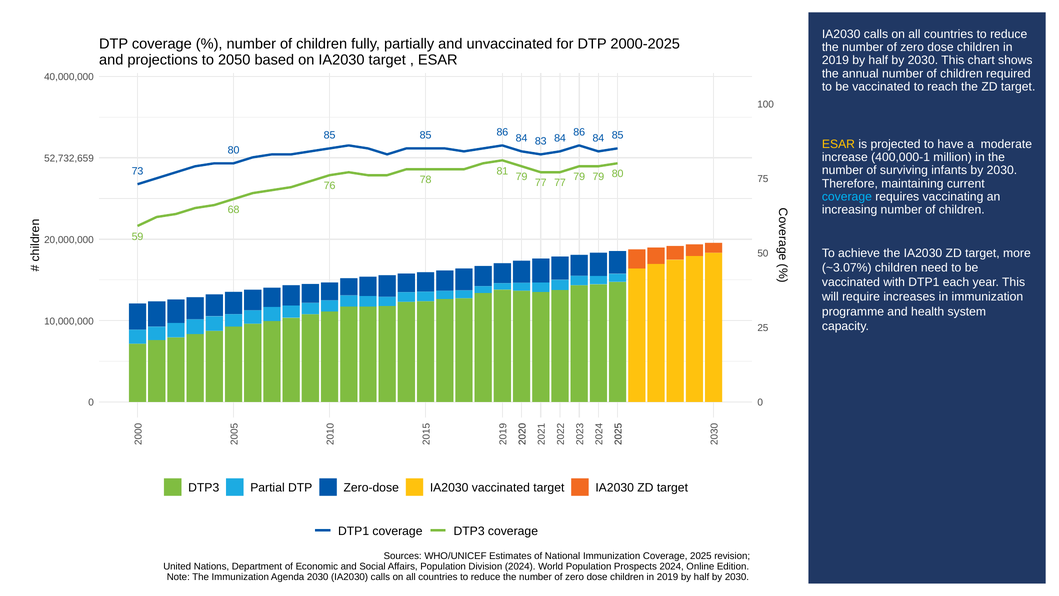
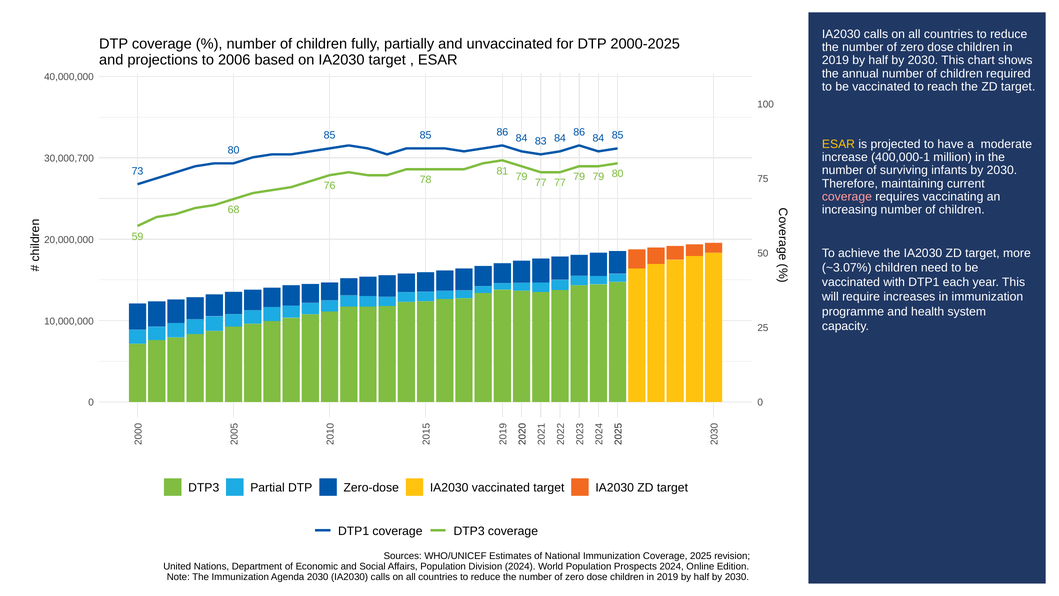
2050: 2050 -> 2006 (234, 60)
52,732,659: 52,732,659 -> 30,000,700 (69, 158)
coverage colour: light blue -> pink (847, 197)
